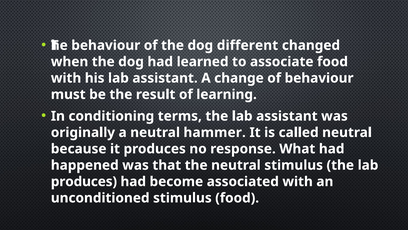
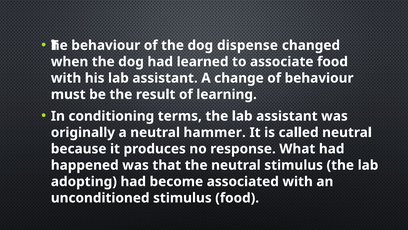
different: different -> dispense (247, 45)
produces: produces -> adopting (84, 181)
